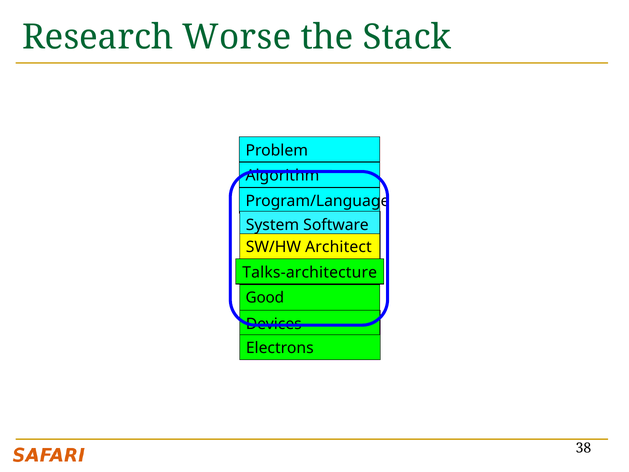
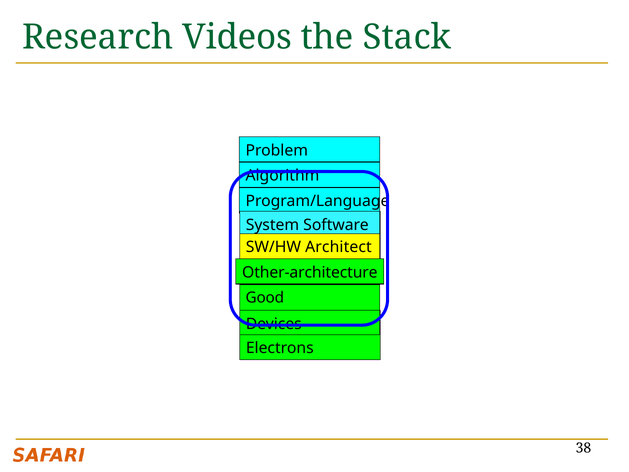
Worse: Worse -> Videos (237, 37)
Talks-architecture: Talks-architecture -> Other-architecture (310, 272)
